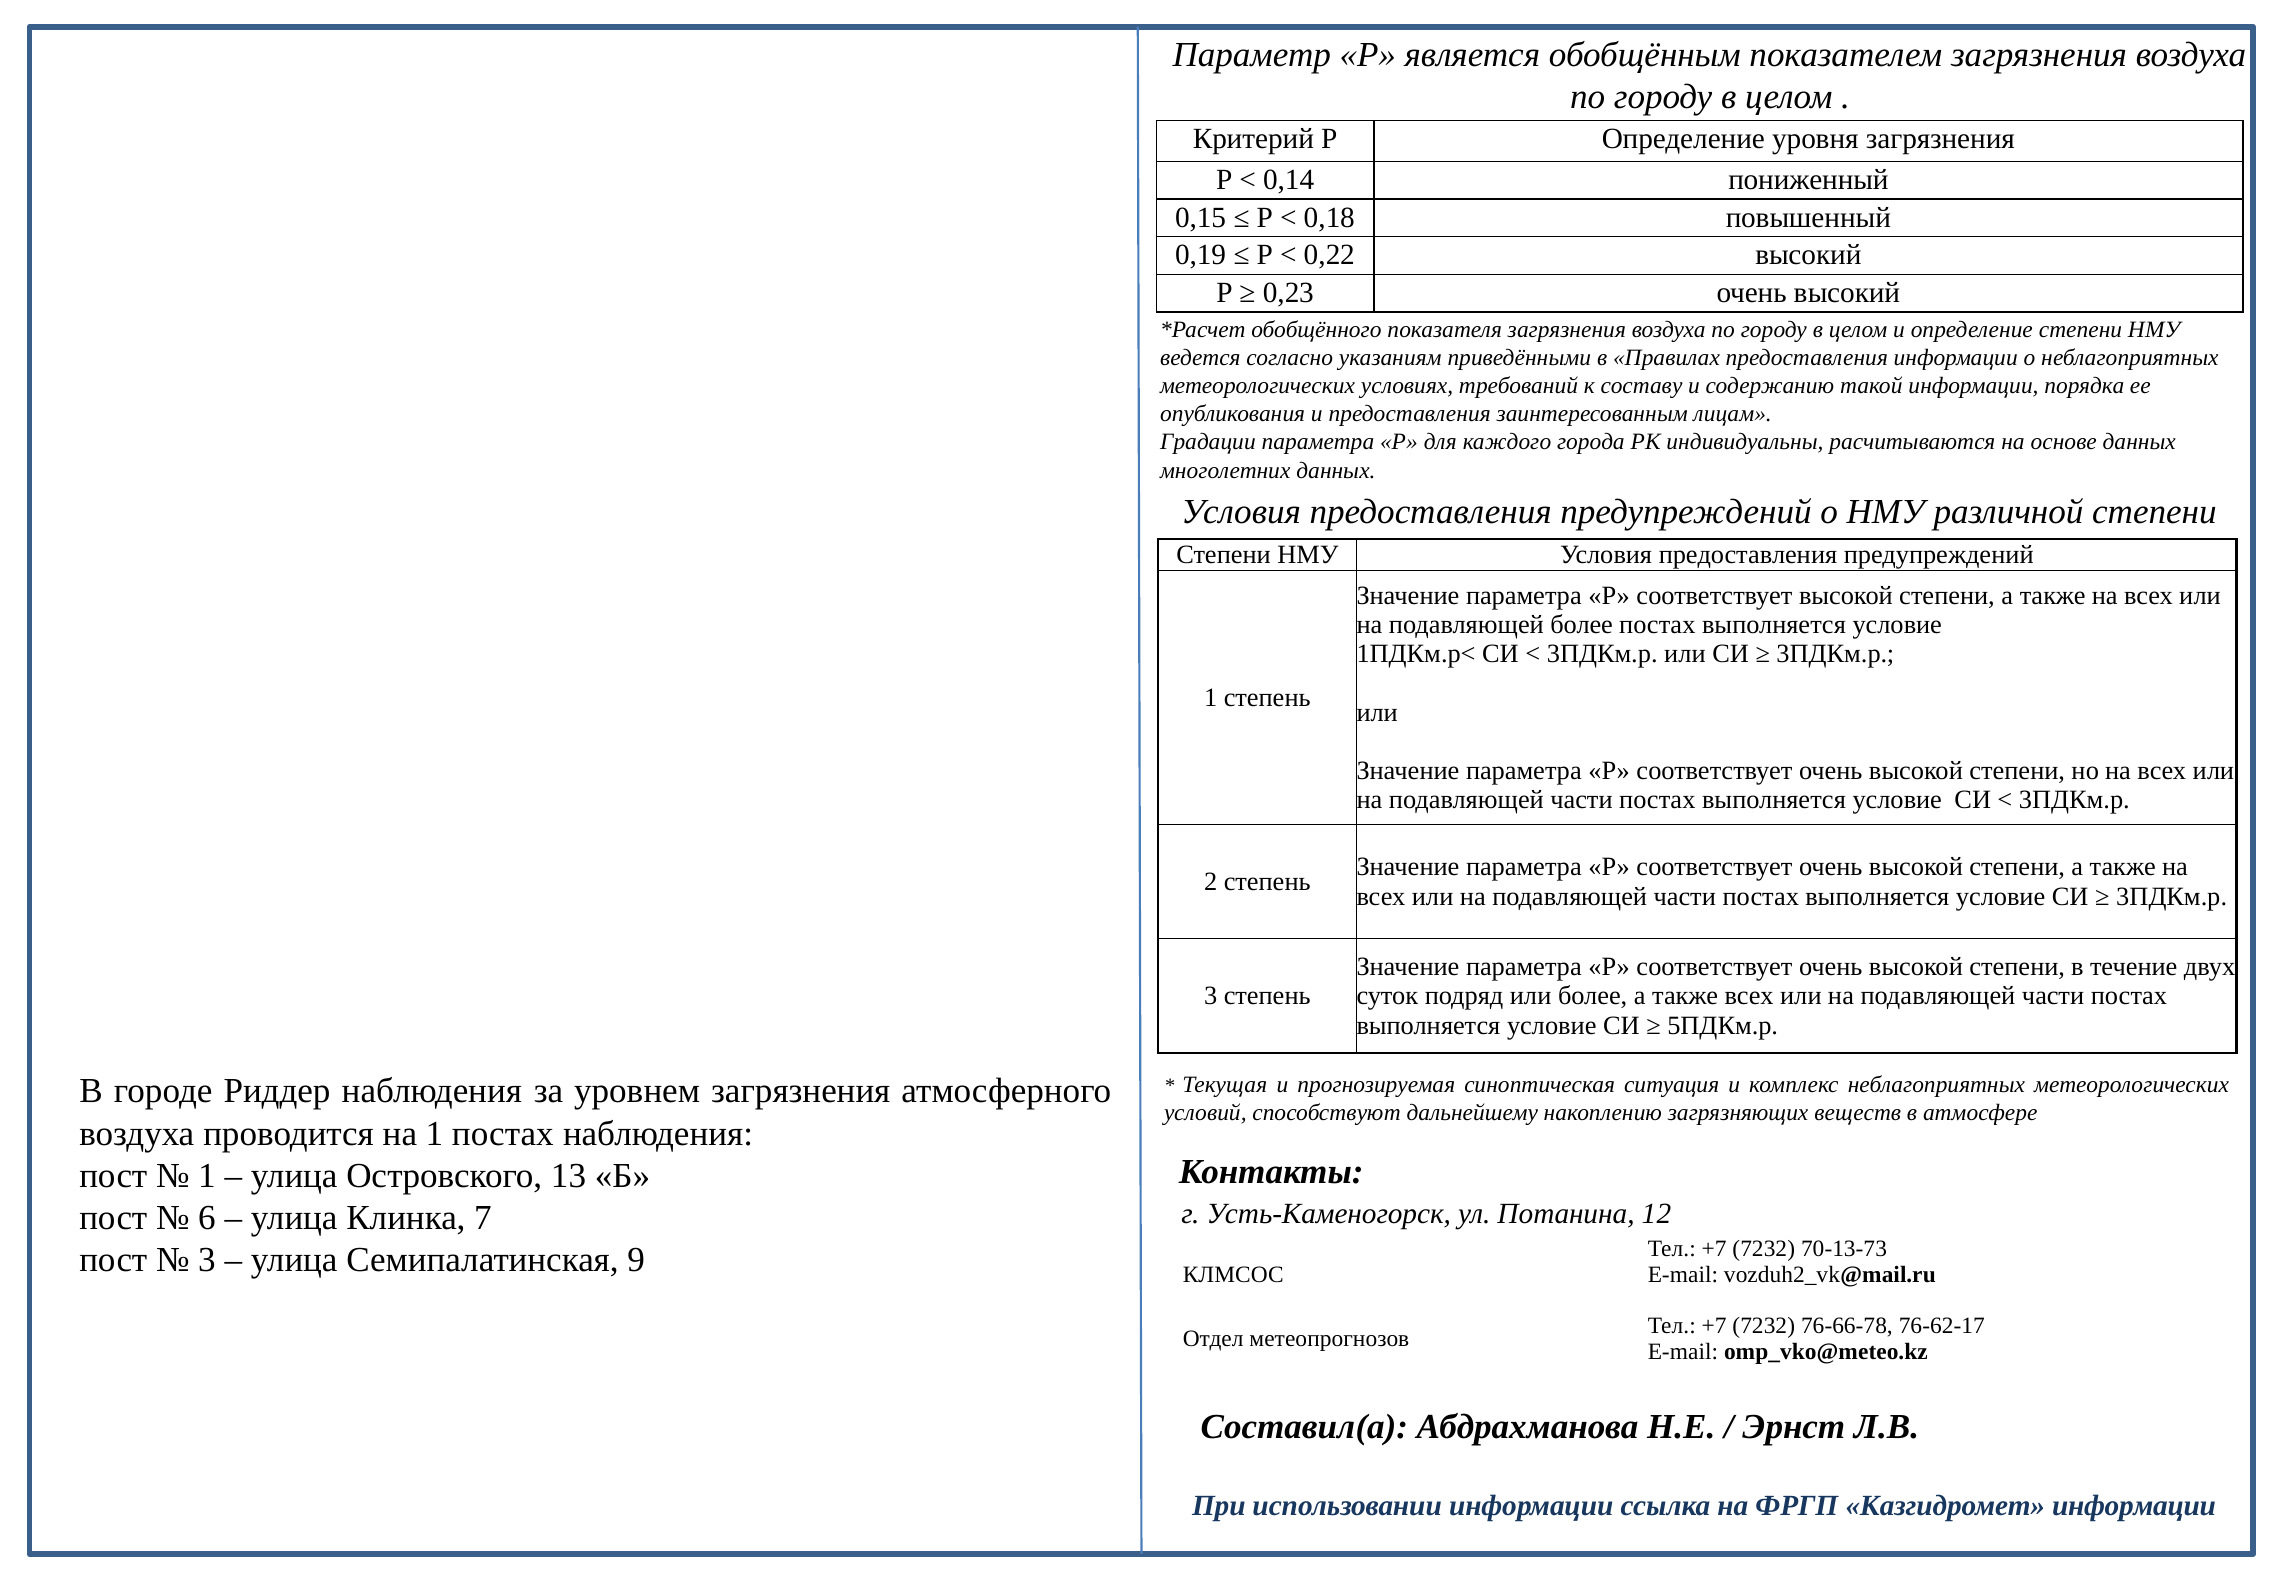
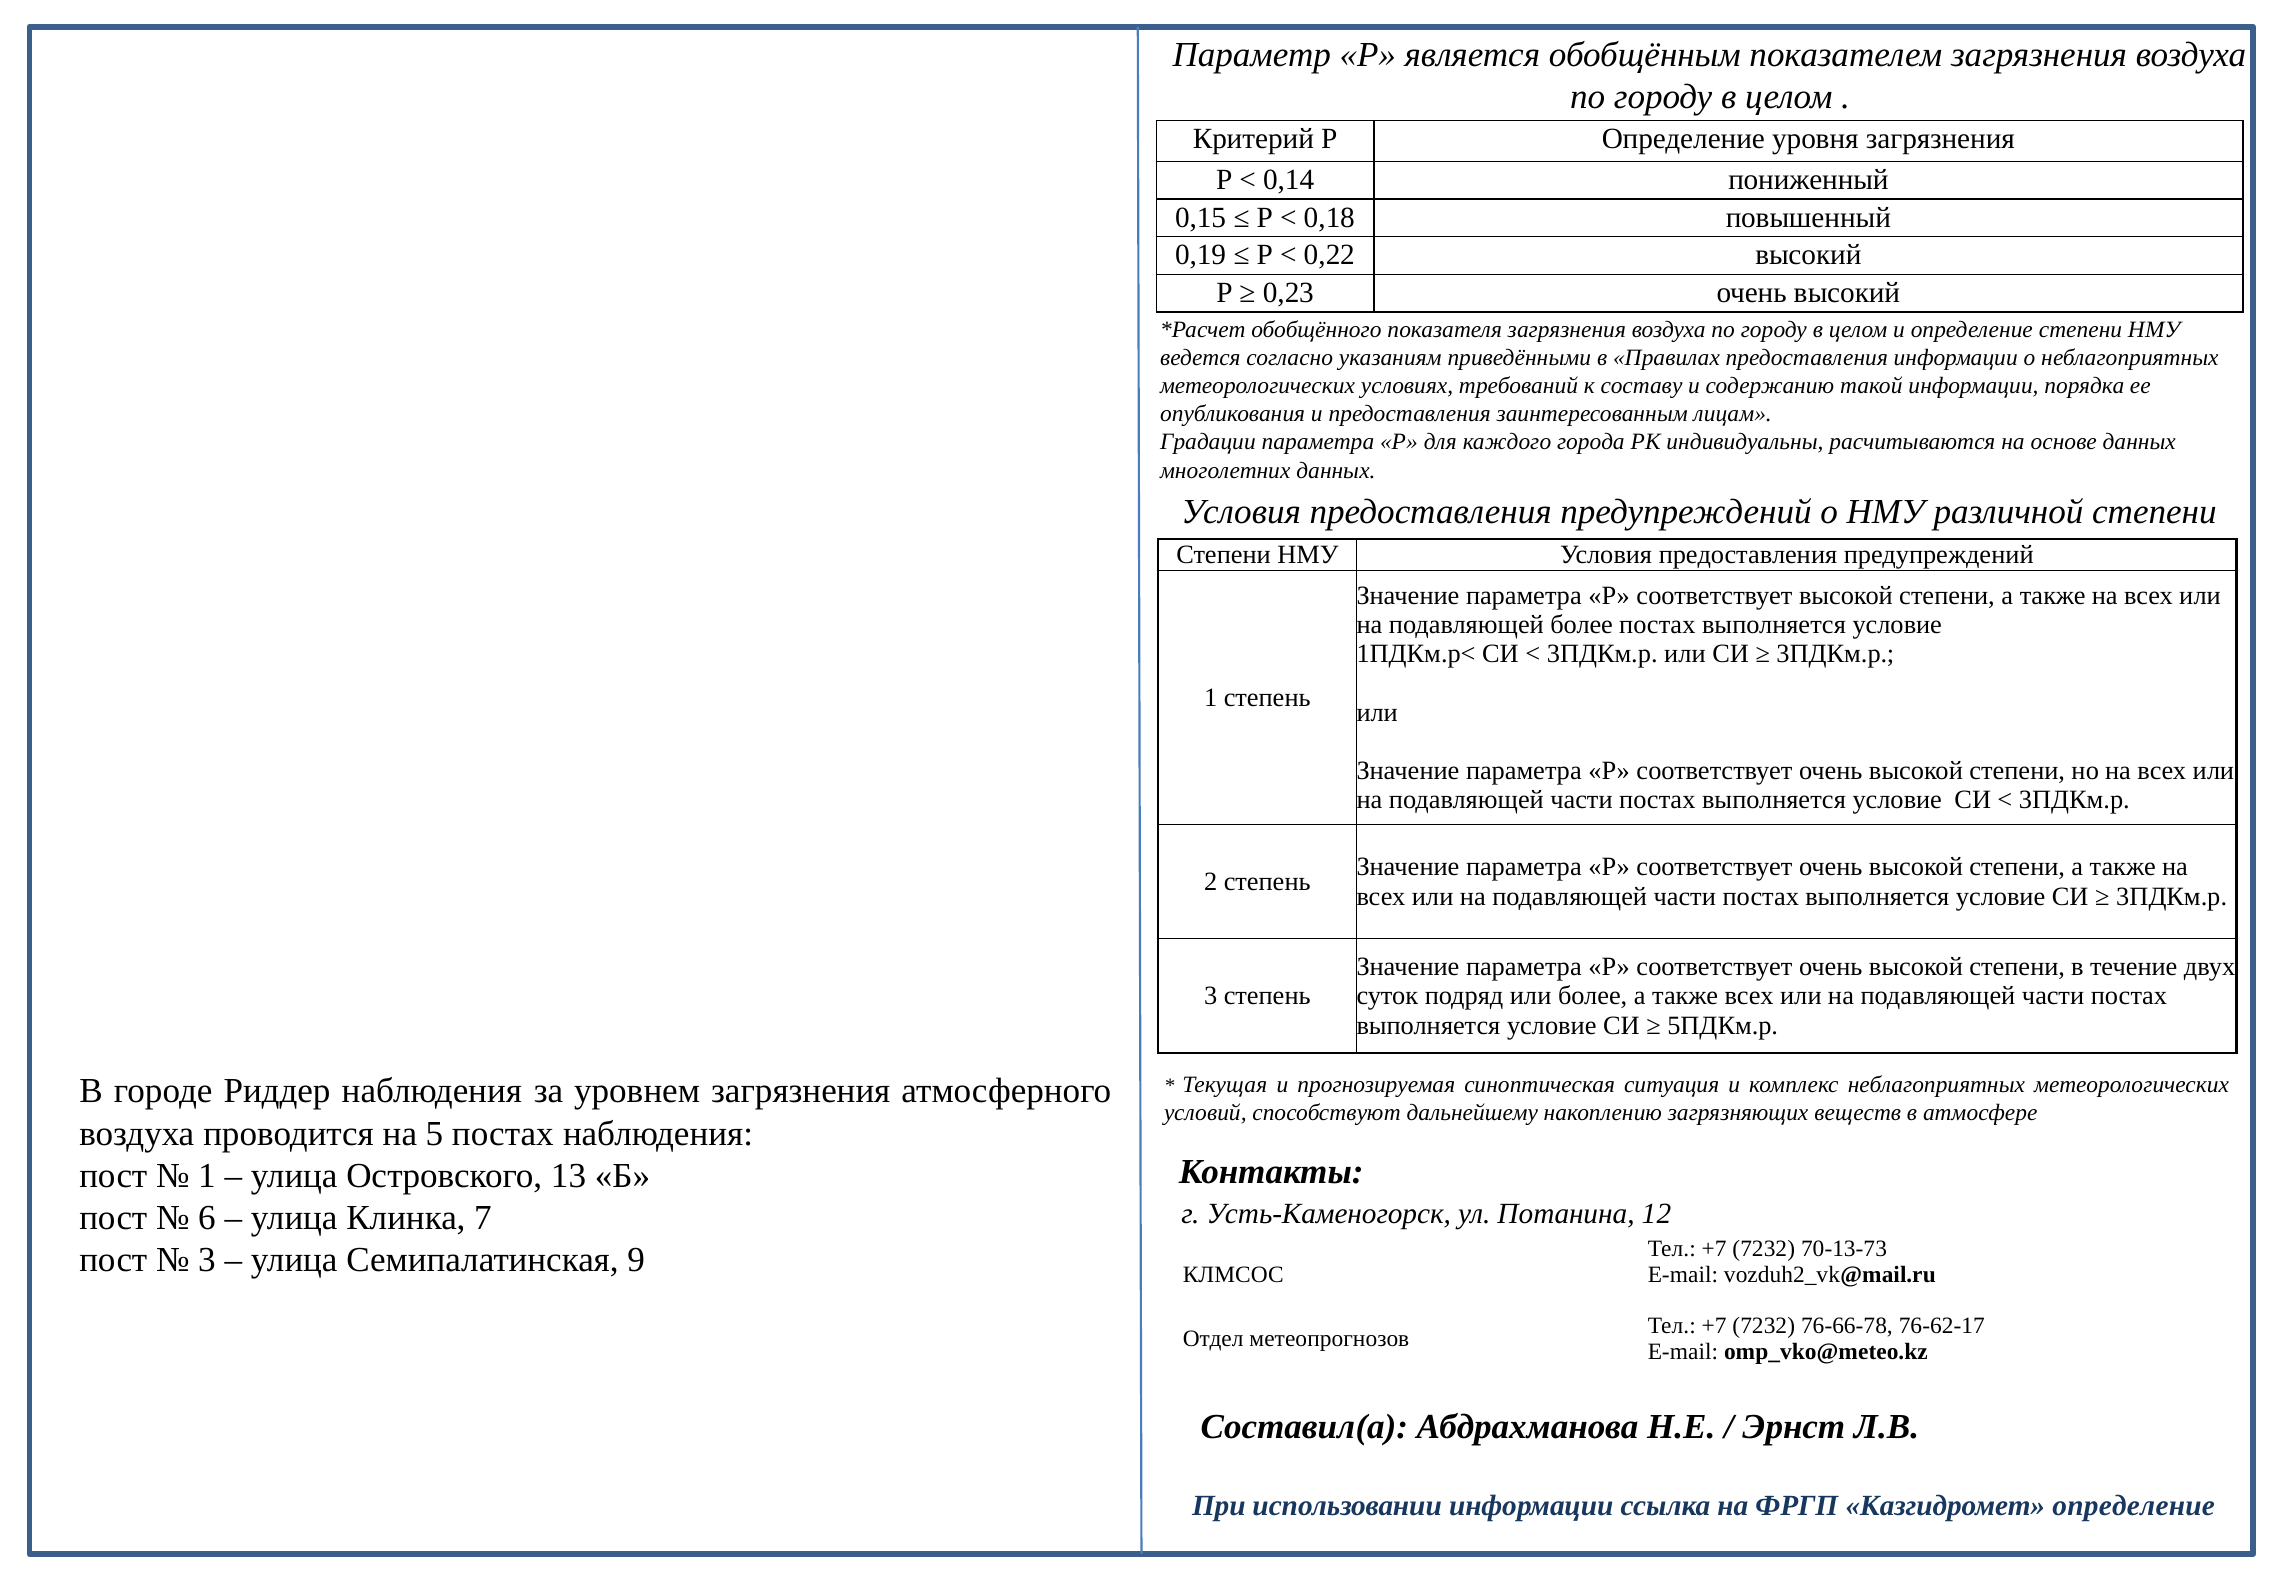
на 1: 1 -> 5 (434, 1133)
Казгидромет информации: информации -> определение (2134, 1505)
